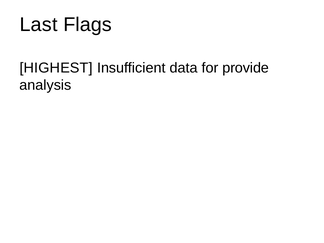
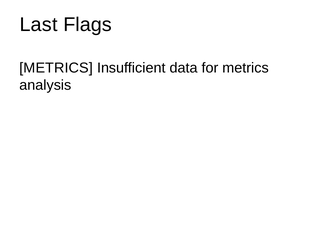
HIGHEST: HIGHEST -> METRICS (56, 68)
for provide: provide -> metrics (246, 68)
